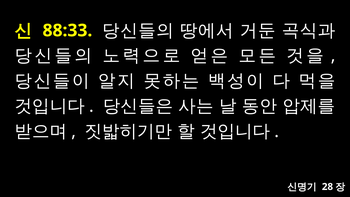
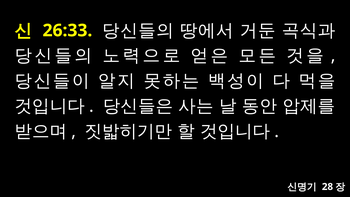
88:33: 88:33 -> 26:33 (67, 30)
